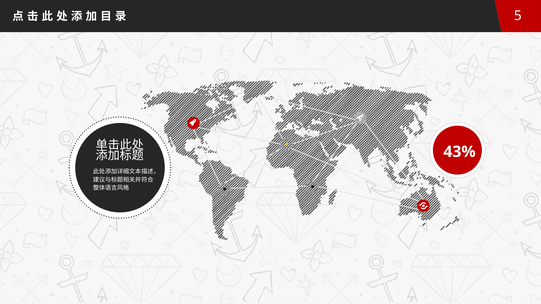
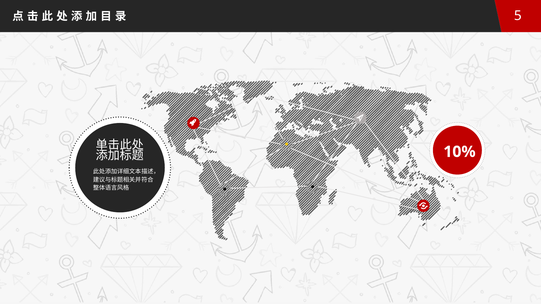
43%: 43% -> 10% (459, 152)
